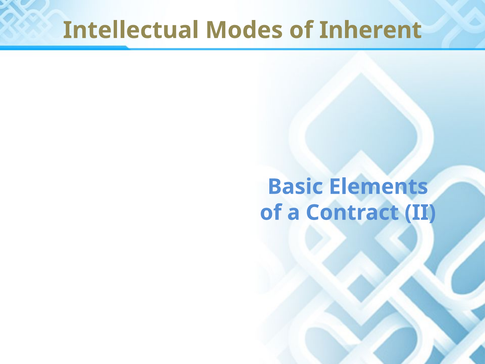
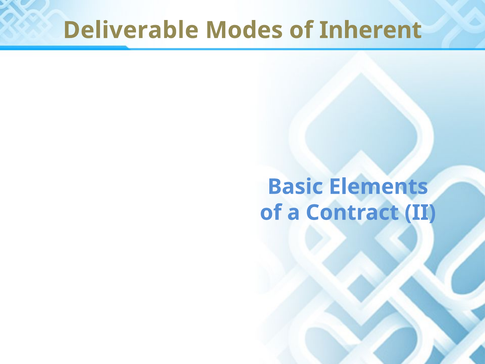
Intellectual: Intellectual -> Deliverable (131, 30)
